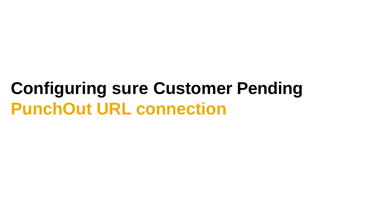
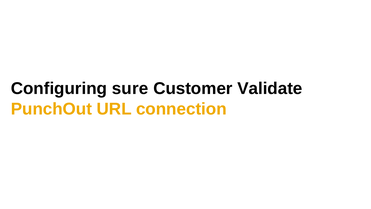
Pending: Pending -> Validate (270, 88)
